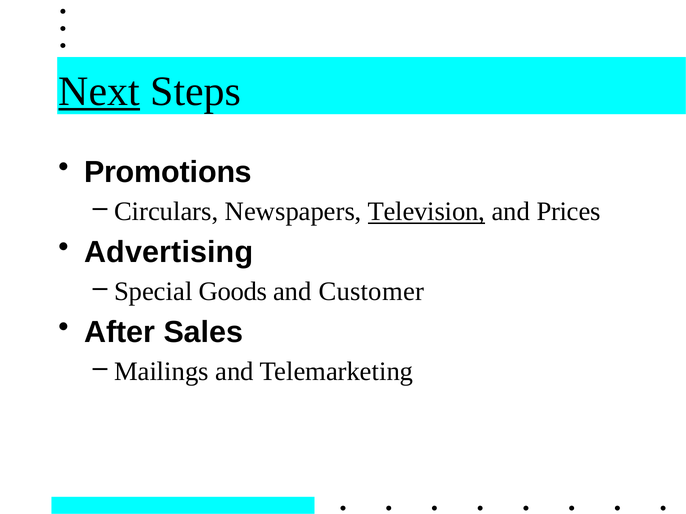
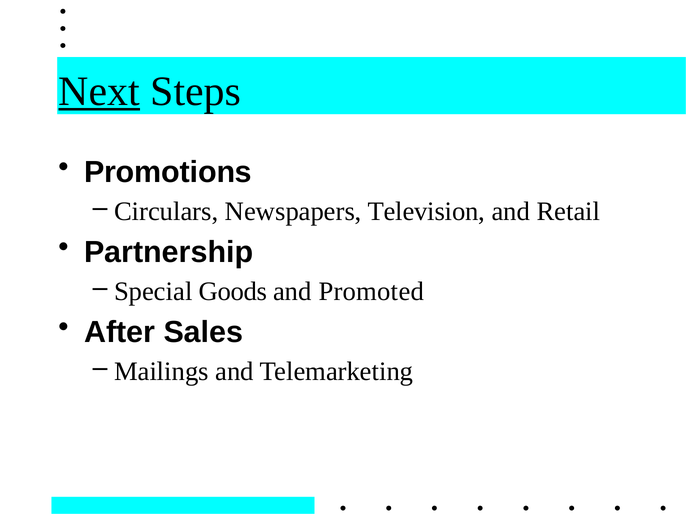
Television underline: present -> none (426, 212)
Prices: Prices -> Retail (568, 212)
Advertising: Advertising -> Partnership (169, 253)
Customer: Customer -> Promoted (371, 292)
